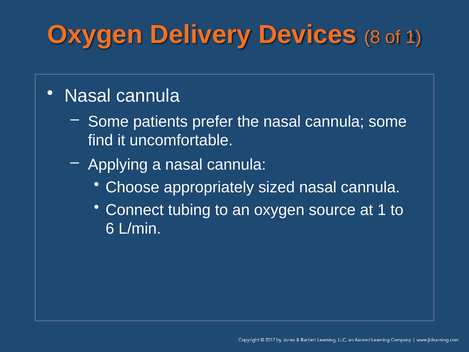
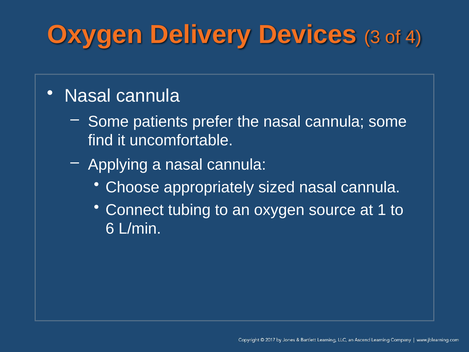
8: 8 -> 3 (372, 37)
of 1: 1 -> 4 (414, 37)
